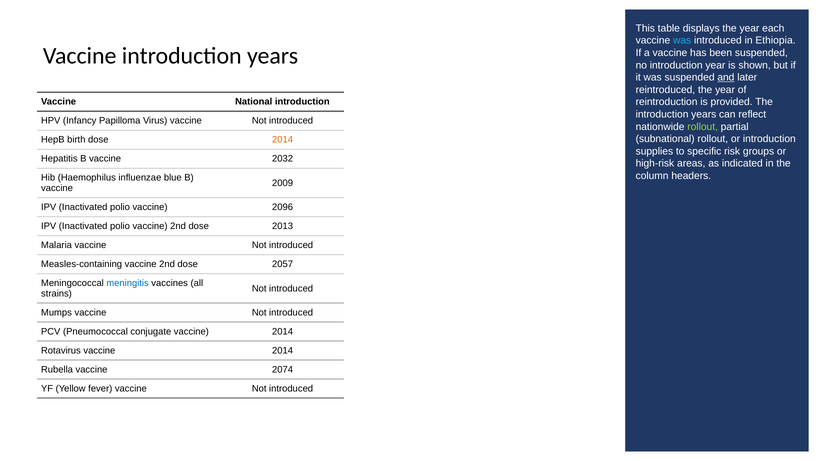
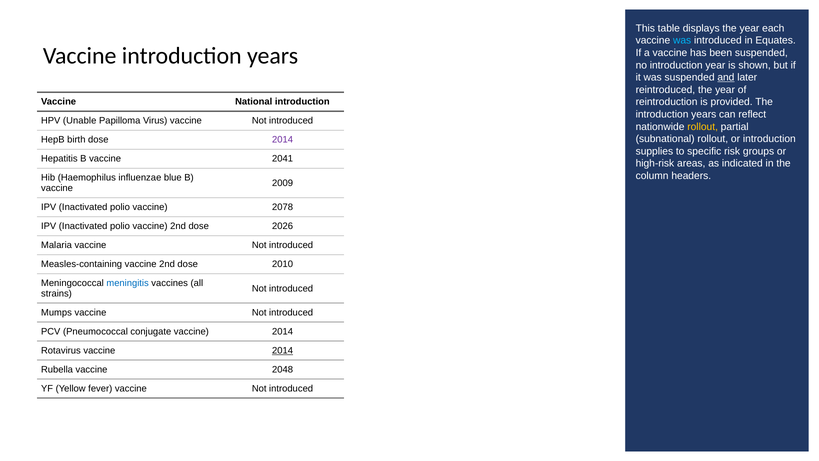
Ethiopia: Ethiopia -> Equates (776, 41)
Infancy: Infancy -> Unable (80, 121)
rollout colour: light green -> yellow (703, 127)
2014 colour: orange -> purple (283, 140)
2032: 2032 -> 2041 (283, 159)
2096: 2096 -> 2078 (283, 207)
2013: 2013 -> 2026 (283, 226)
2057: 2057 -> 2010 (283, 264)
2014 underline: none -> present (283, 350)
2074: 2074 -> 2048 (283, 369)
